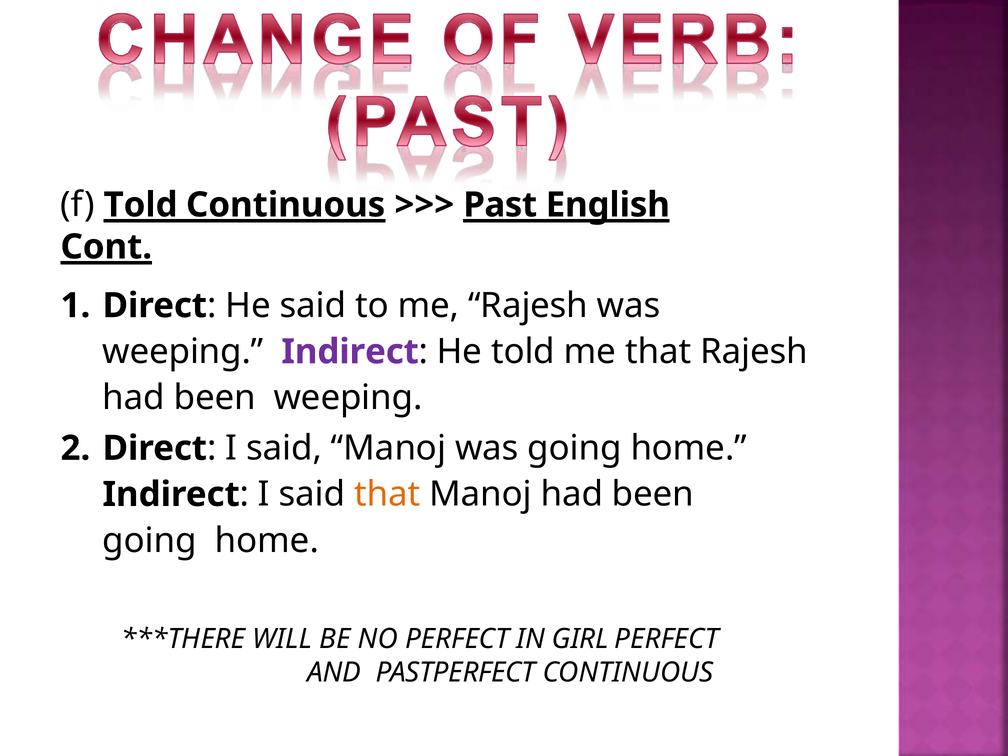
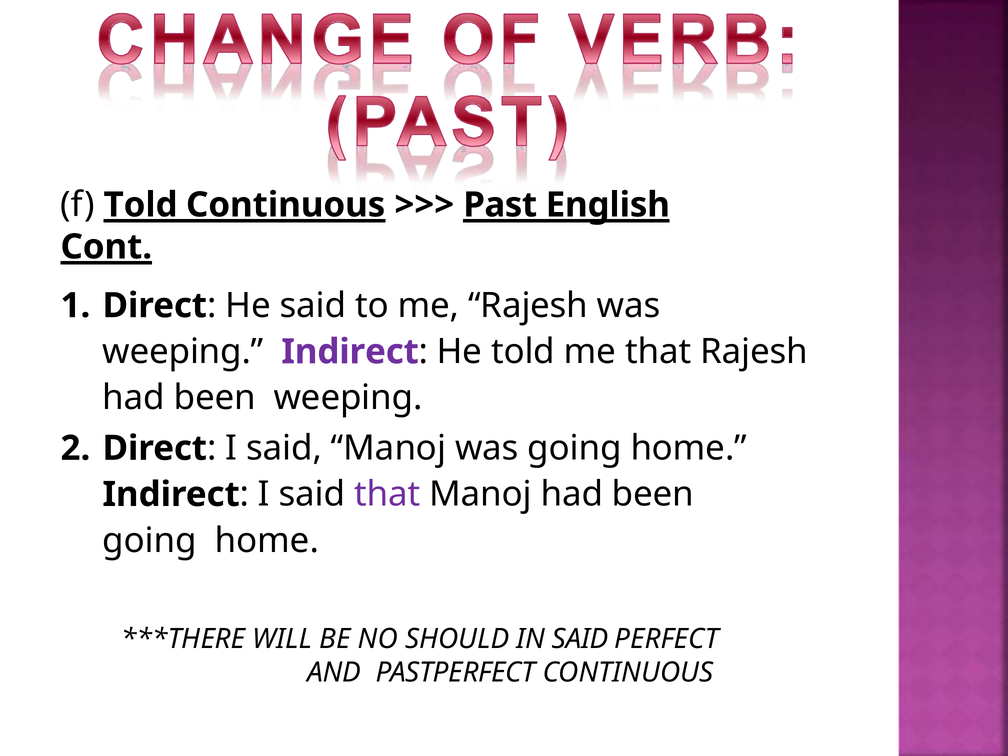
that colour: orange -> purple (387, 494)
NO PERFECT: PERFECT -> SHOULD (457, 639)
IN GIRL: GIRL -> SAID (580, 639)
